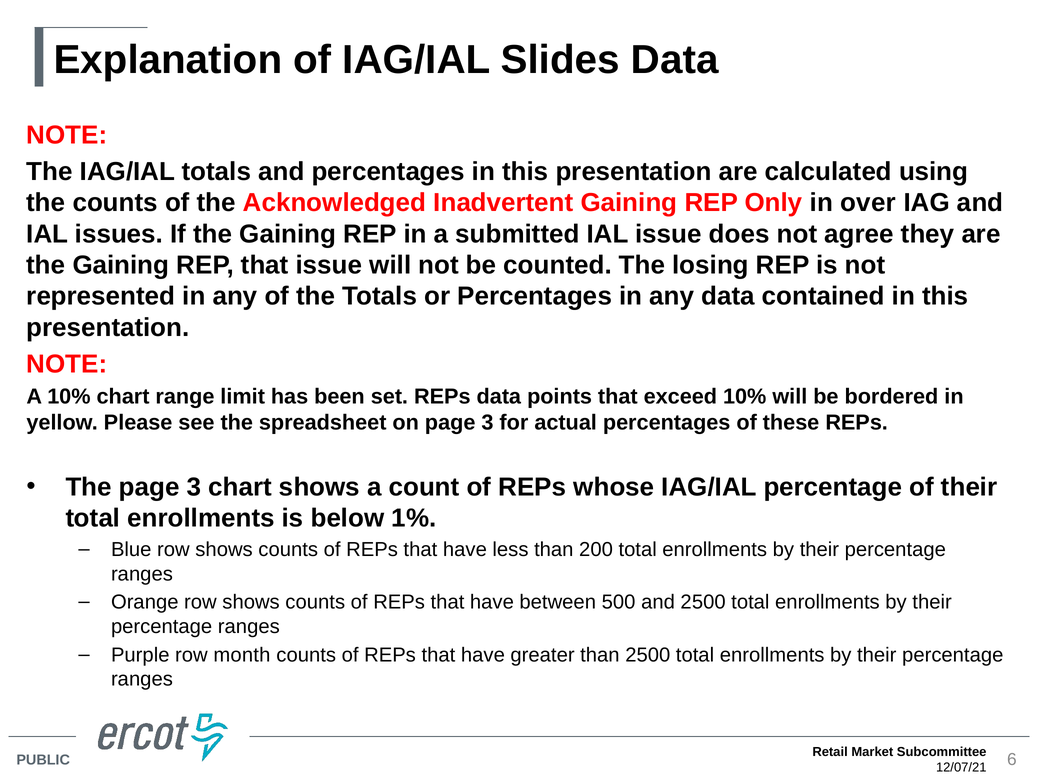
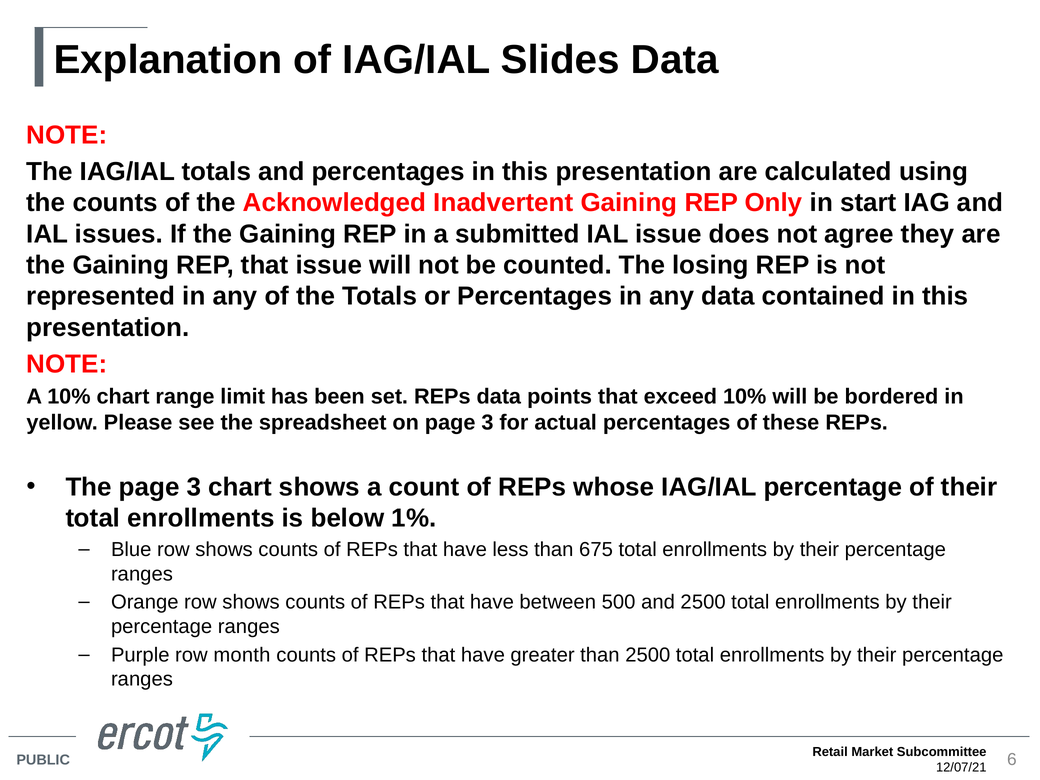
over: over -> start (868, 203)
200: 200 -> 675 (596, 550)
